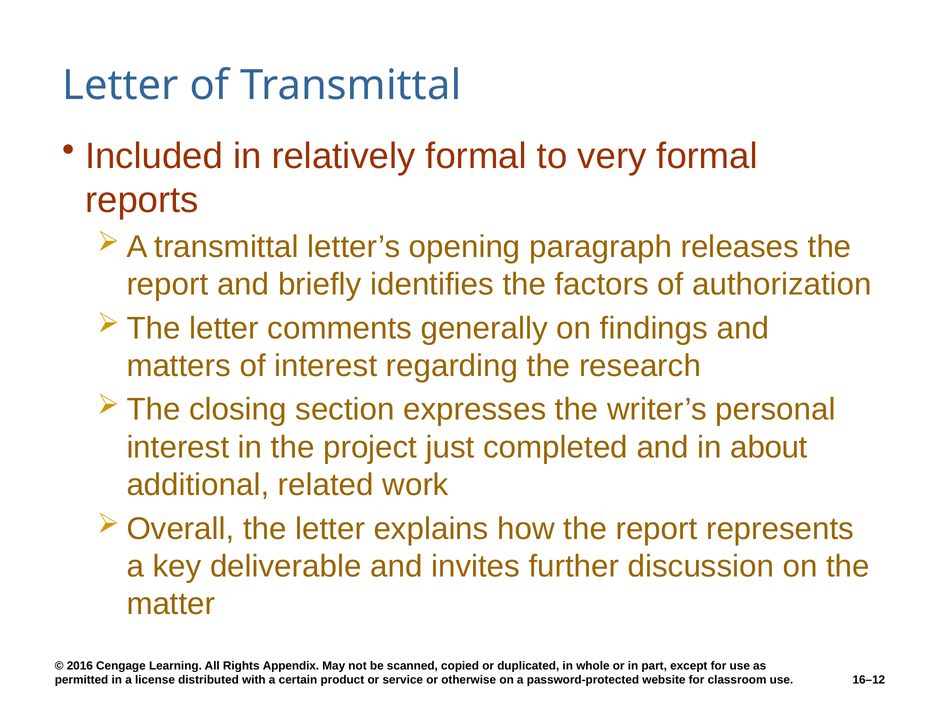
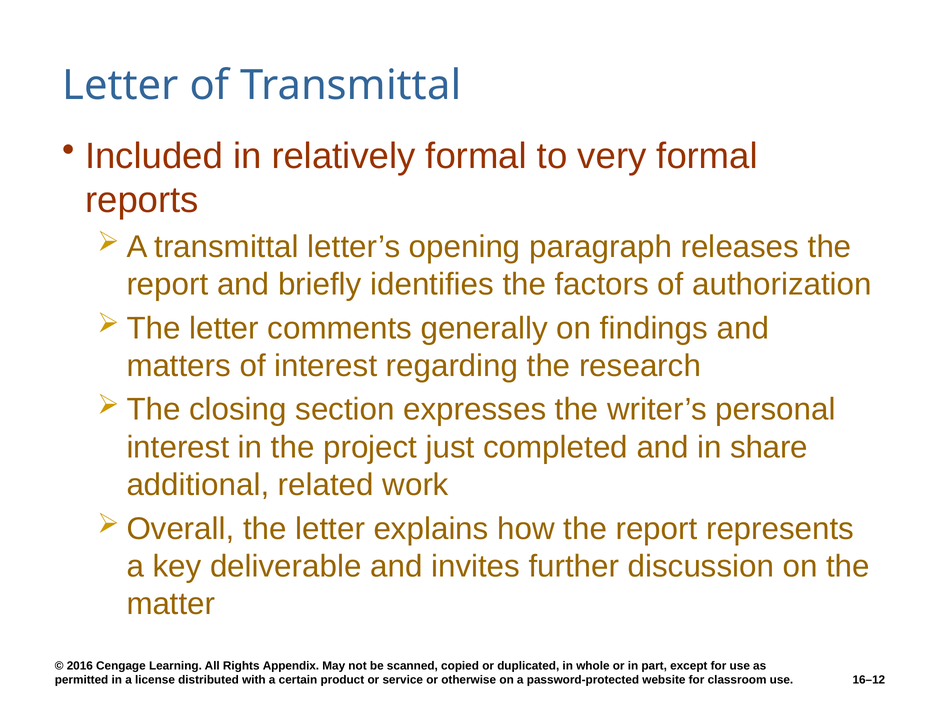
about: about -> share (769, 447)
